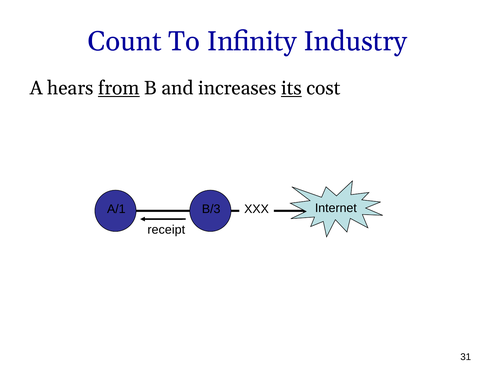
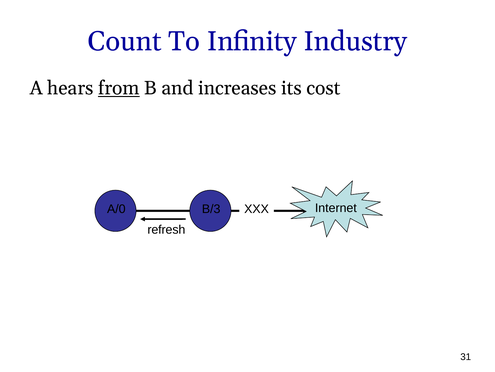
its underline: present -> none (291, 88)
A/1: A/1 -> A/0 (116, 209)
receipt: receipt -> refresh (166, 229)
